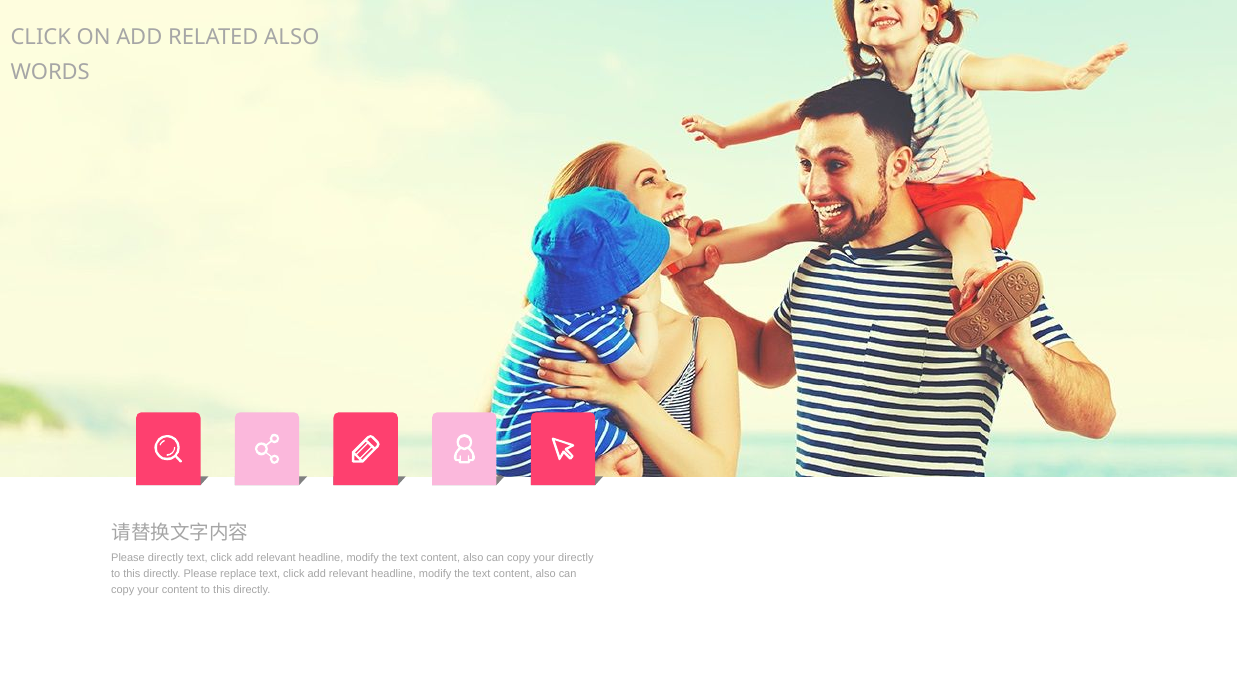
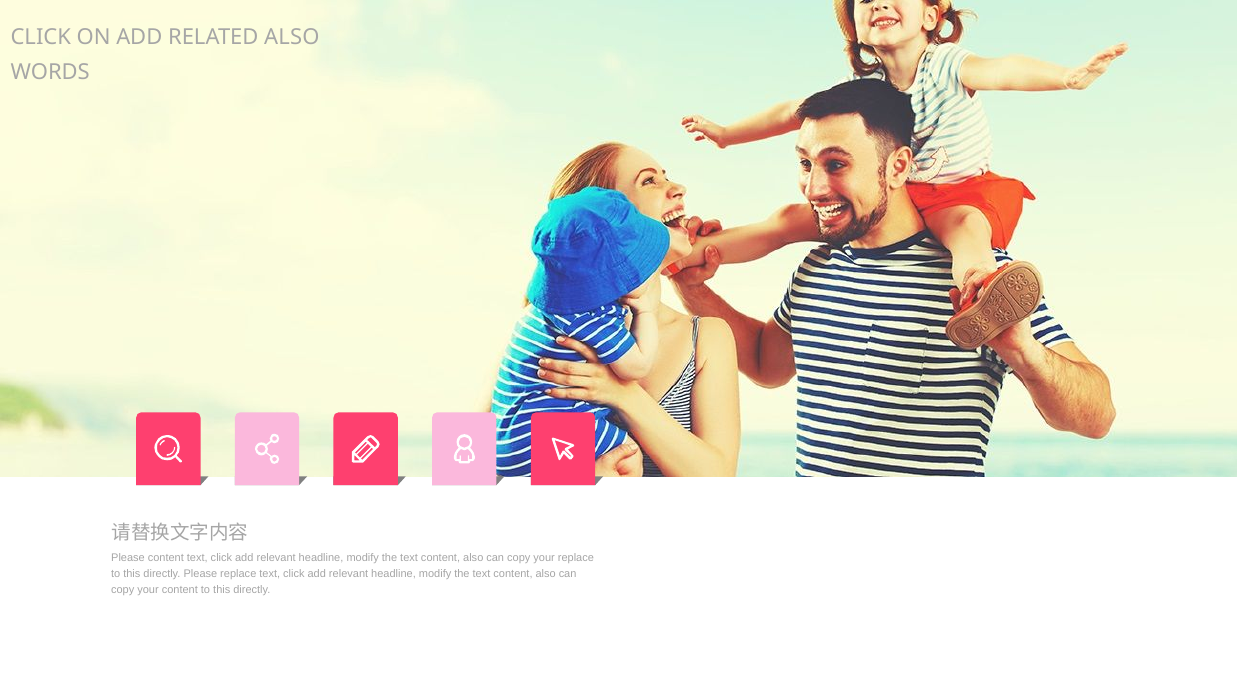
Please directly: directly -> content (166, 558)
your directly: directly -> replace (576, 558)
